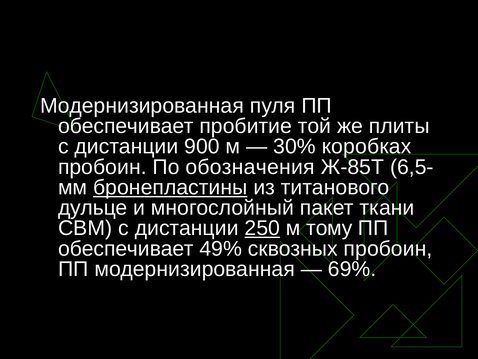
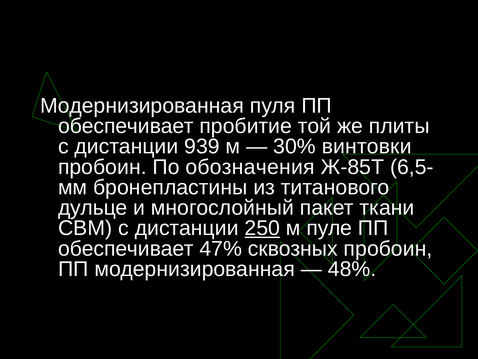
900: 900 -> 939 (202, 146)
коробках: коробках -> винтовки (367, 146)
бронепластины underline: present -> none (170, 187)
тому: тому -> пуле (329, 228)
49%: 49% -> 47% (221, 248)
69%: 69% -> 48% (352, 269)
